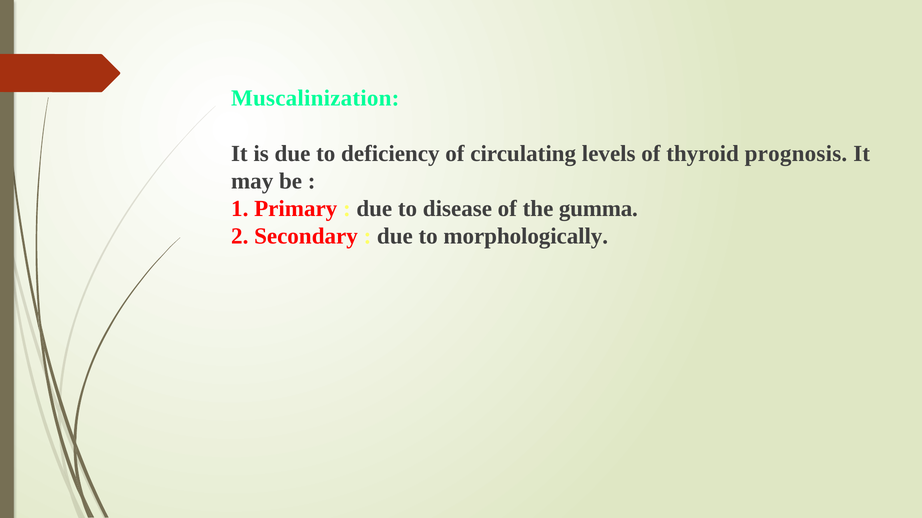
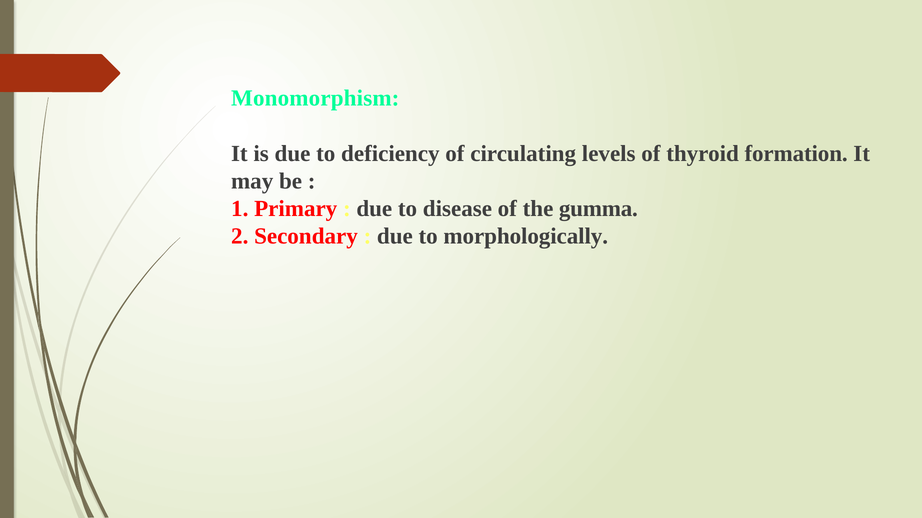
Muscalinization: Muscalinization -> Monomorphism (315, 98)
prognosis: prognosis -> formation (796, 154)
